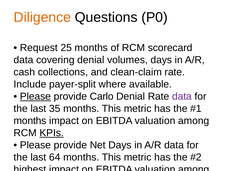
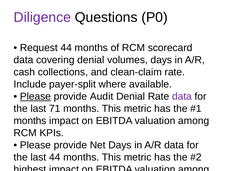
Diligence colour: orange -> purple (42, 17)
Request 25: 25 -> 44 (66, 48)
Carlo: Carlo -> Audit (102, 96)
35: 35 -> 71 (55, 109)
KPIs underline: present -> none (52, 133)
last 64: 64 -> 44 (55, 157)
